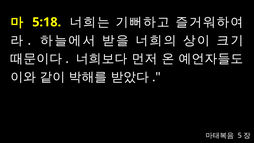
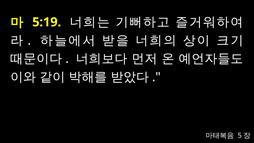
5:18: 5:18 -> 5:19 (47, 22)
